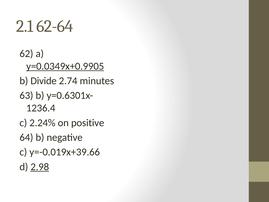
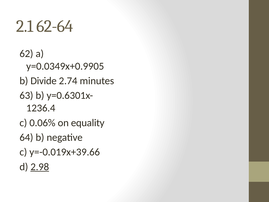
y=0.0349x+0.9905 underline: present -> none (65, 66)
2.24%: 2.24% -> 0.06% (42, 123)
positive: positive -> equality (88, 123)
